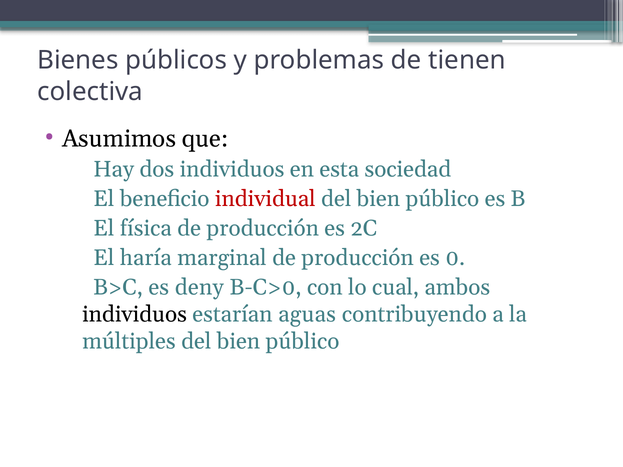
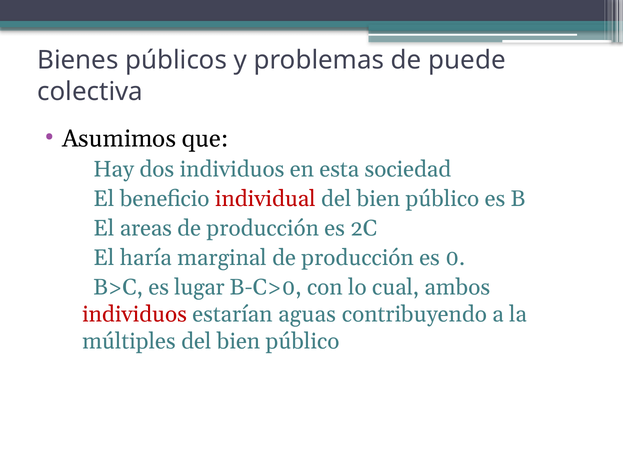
tienen: tienen -> puede (467, 60)
física: física -> areas (146, 228)
deny: deny -> lugar (199, 288)
individuos colour: black -> red (135, 315)
